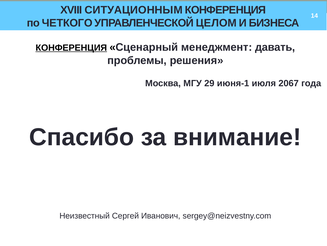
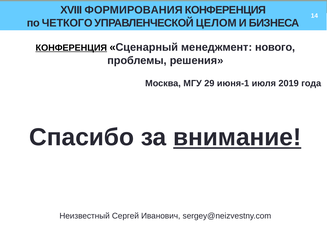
СИТУАЦИОННЫМ: СИТУАЦИОННЫМ -> ФОРМИРОВАНИЯ (134, 10)
давать: давать -> нового (275, 47)
2067: 2067 -> 2019 (289, 83)
внимание underline: none -> present (237, 137)
